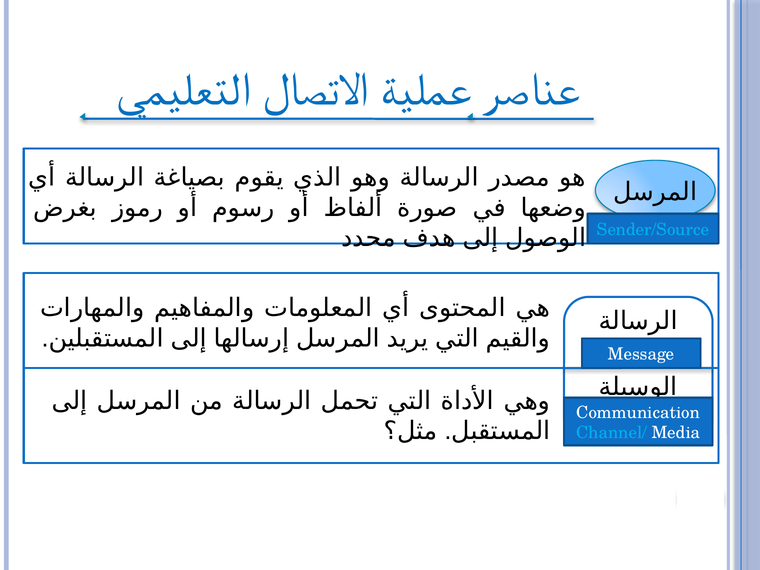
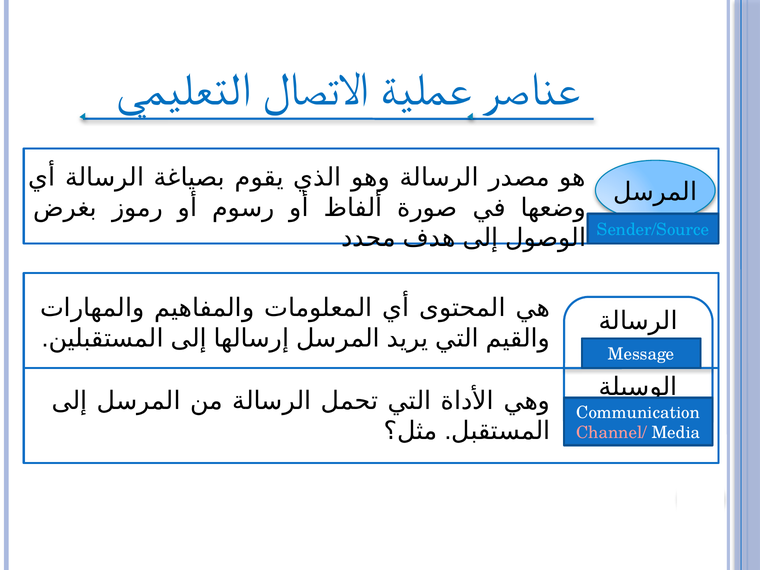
Channel/ colour: light blue -> pink (612, 433)
